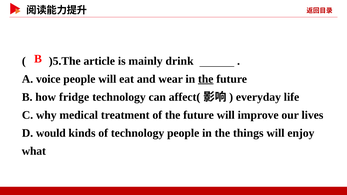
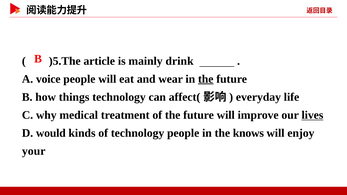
fridge: fridge -> things (74, 97)
lives underline: none -> present (312, 115)
things: things -> knows (248, 133)
what: what -> your (34, 151)
